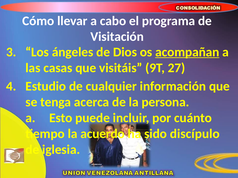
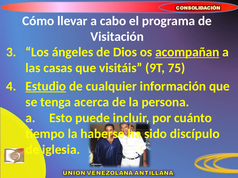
27: 27 -> 75 (177, 68)
Estudio underline: none -> present (46, 87)
acuerdo: acuerdo -> haberse (103, 134)
